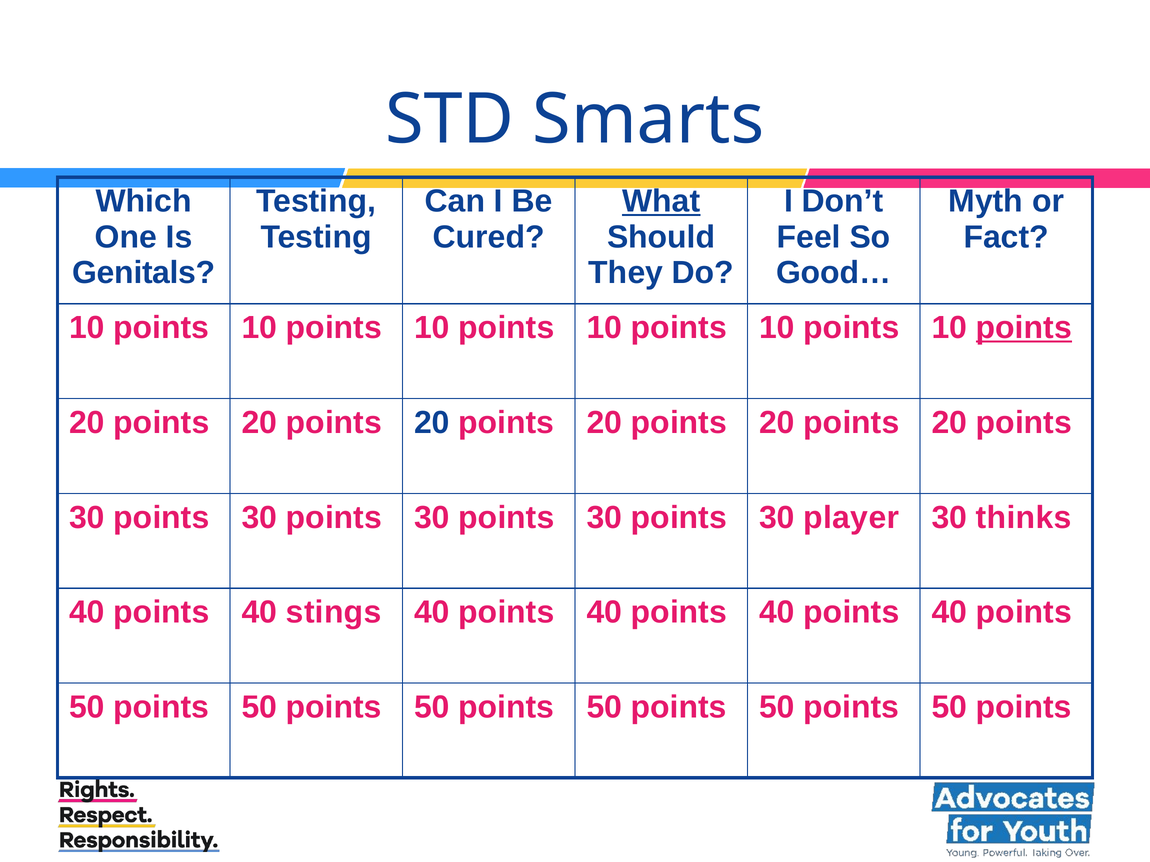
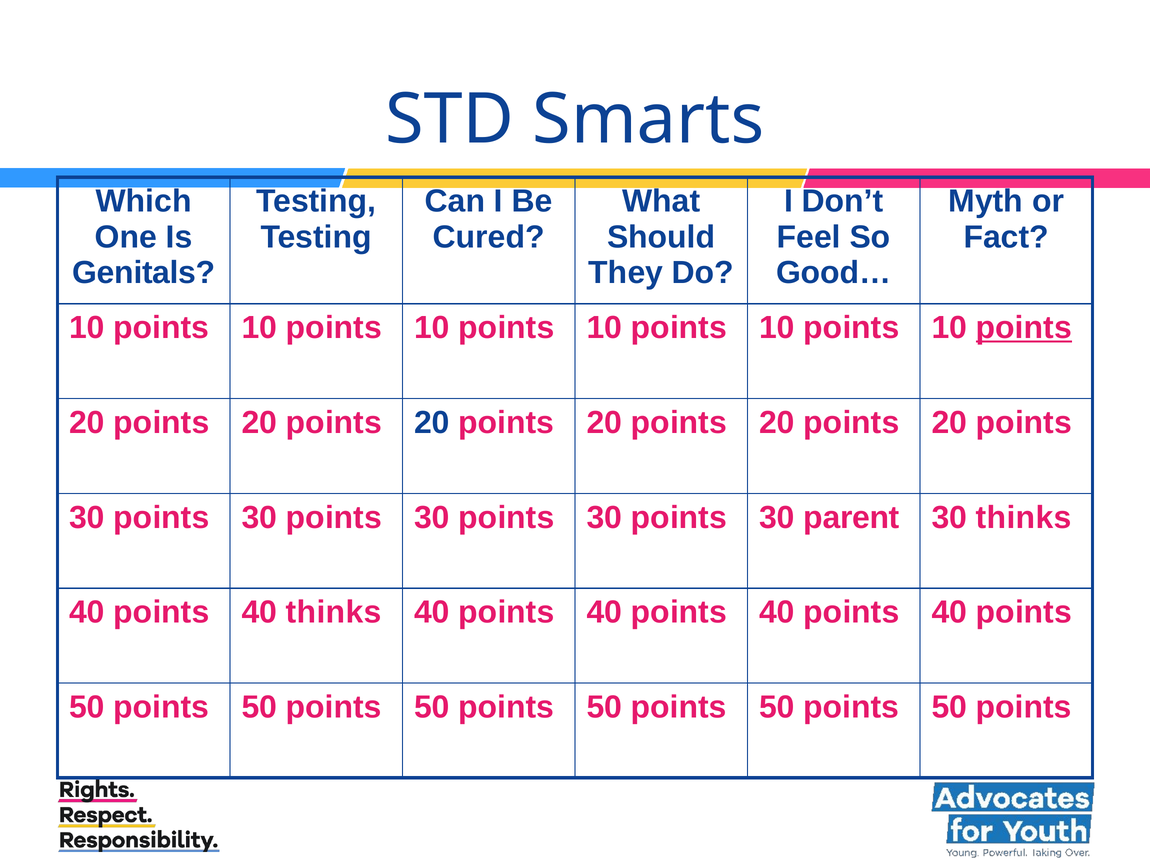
What underline: present -> none (661, 201)
player: player -> parent (852, 518)
40 stings: stings -> thinks (334, 613)
